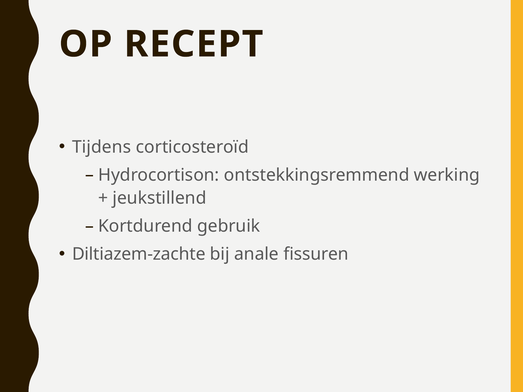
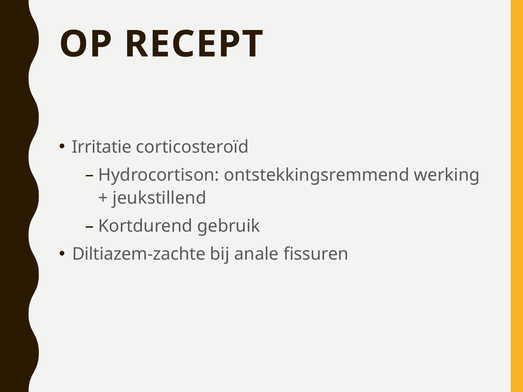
Tijdens: Tijdens -> Irritatie (102, 147)
